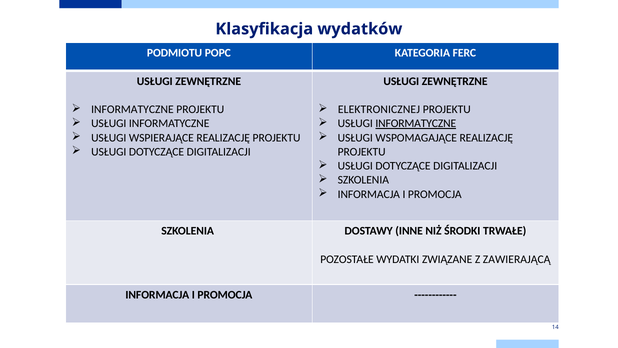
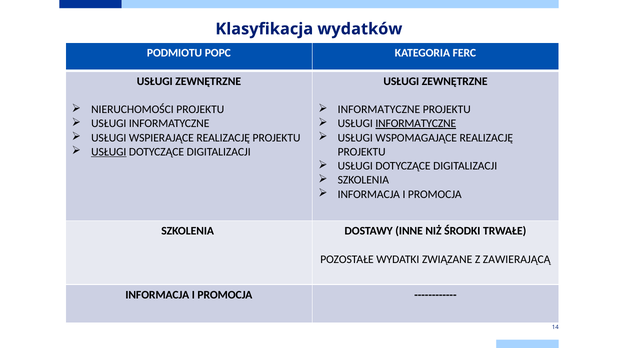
INFORMATYCZNE: INFORMATYCZNE -> NIERUCHOMOŚCI (132, 109)
ELEKTRONICZNEJ: ELEKTRONICZNEJ -> INFORMATYCZNE (379, 109)
USŁUGI underline: none -> present (109, 152)
